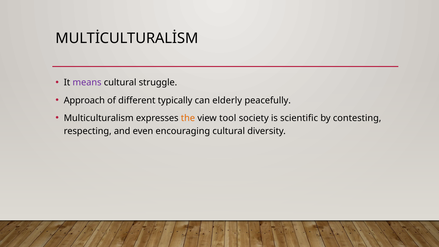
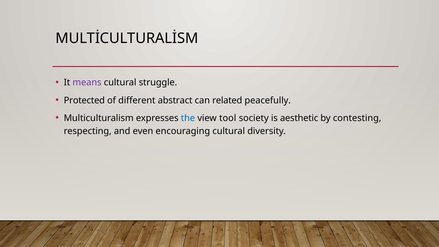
Approach: Approach -> Protected (84, 100)
typically: typically -> abstract (175, 100)
elderly: elderly -> related (227, 100)
the colour: orange -> blue (188, 118)
scientific: scientific -> aesthetic (299, 118)
